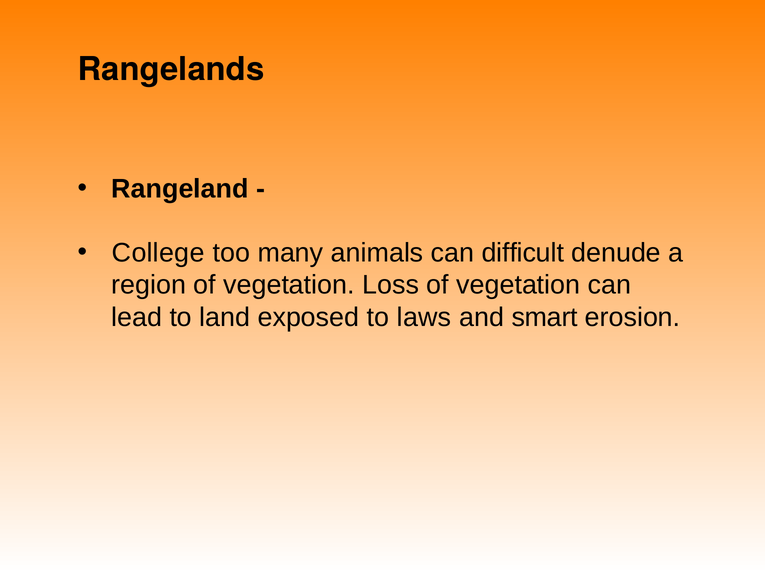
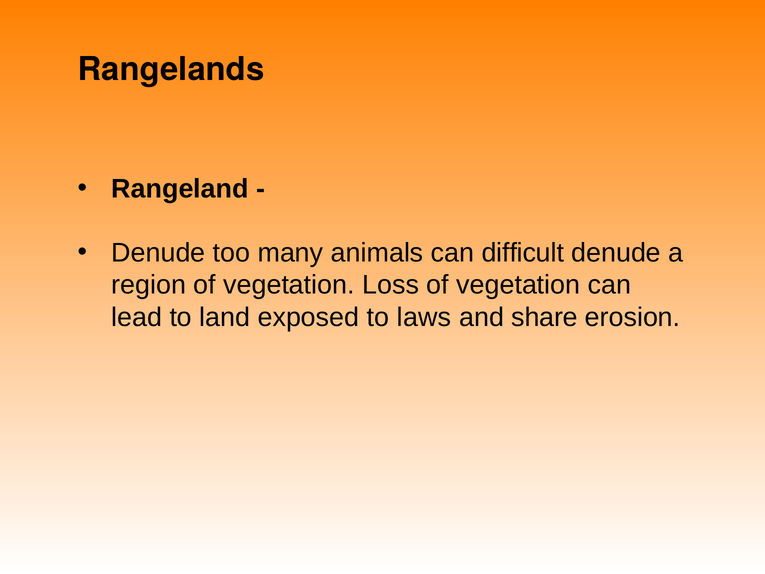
College: College -> Denude (158, 253)
smart: smart -> share (545, 317)
